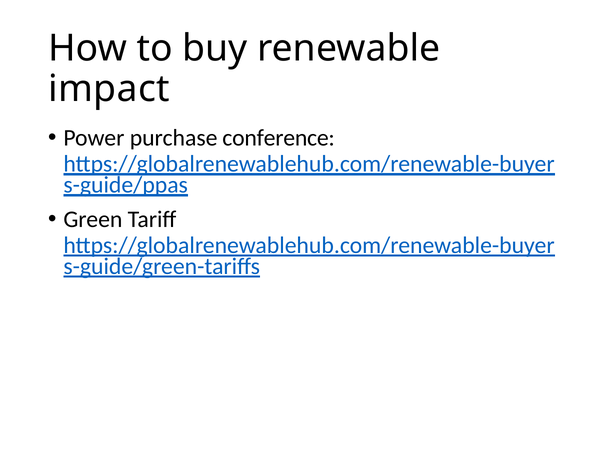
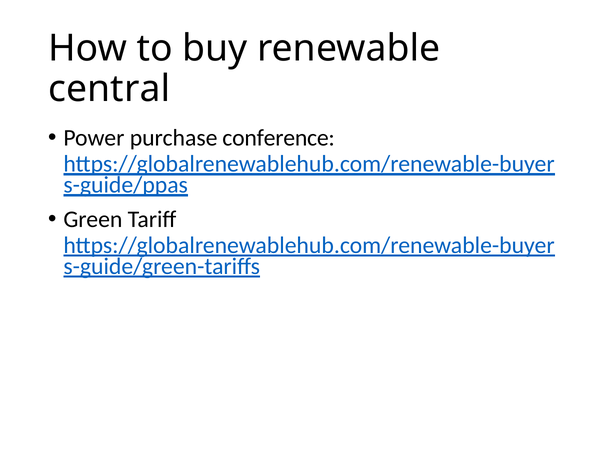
impact: impact -> central (109, 89)
